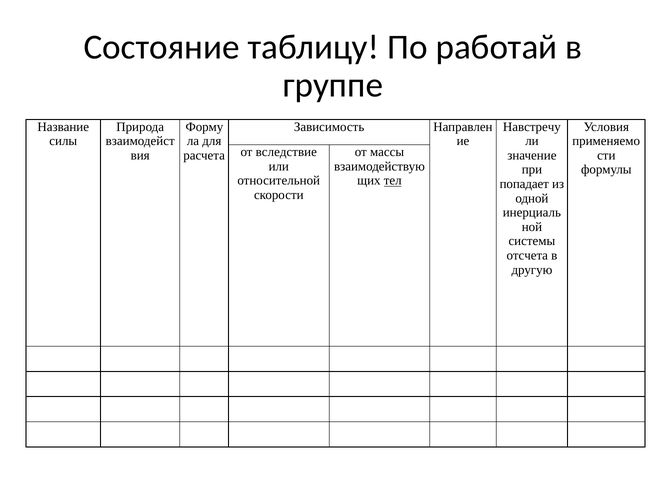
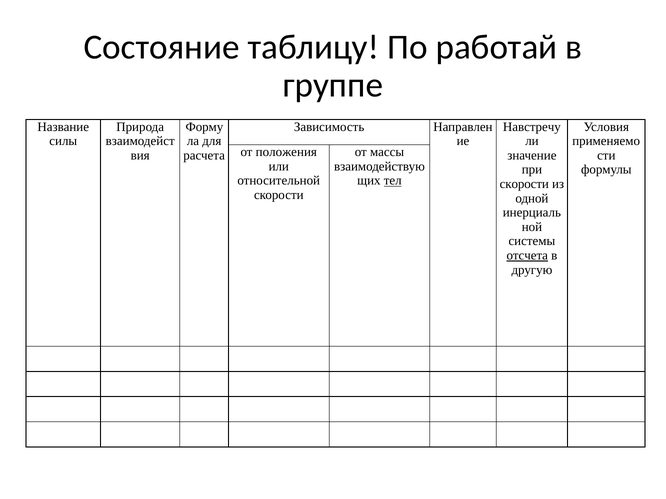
вследствие: вследствие -> положения (286, 152)
попадает: попадает -> скорости (524, 184)
отсчета underline: none -> present (527, 256)
